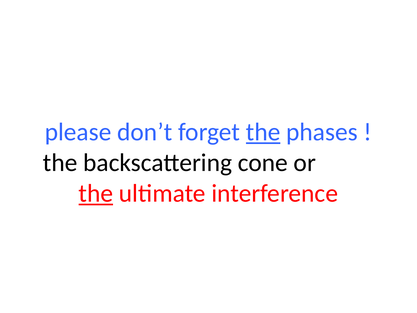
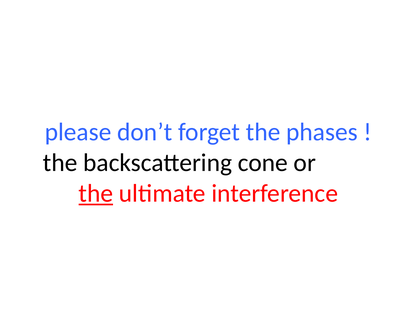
the underline: present -> none (263, 132)
